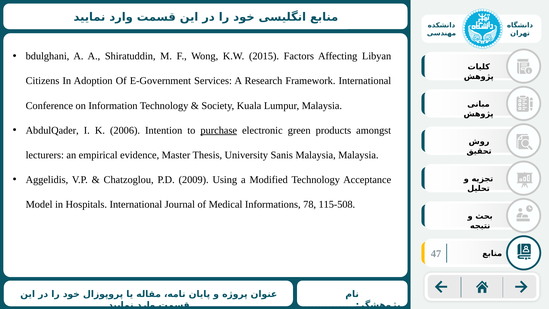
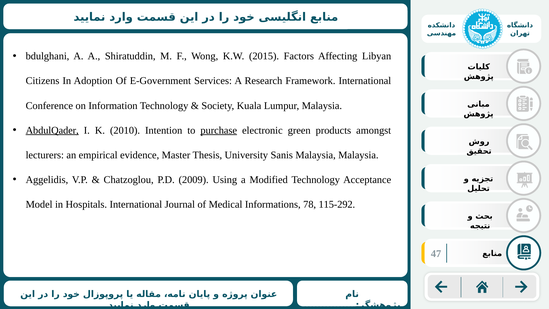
AbdulQader underline: none -> present (52, 130)
2006: 2006 -> 2010 (125, 130)
115-508: 115-508 -> 115-292 (337, 204)
